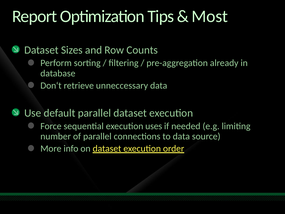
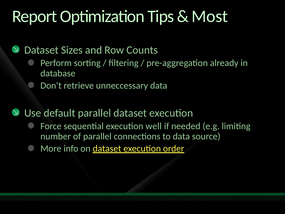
uses: uses -> well (154, 126)
